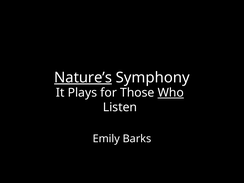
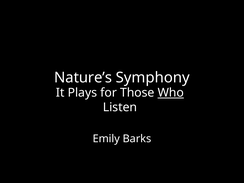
Nature’s underline: present -> none (83, 78)
